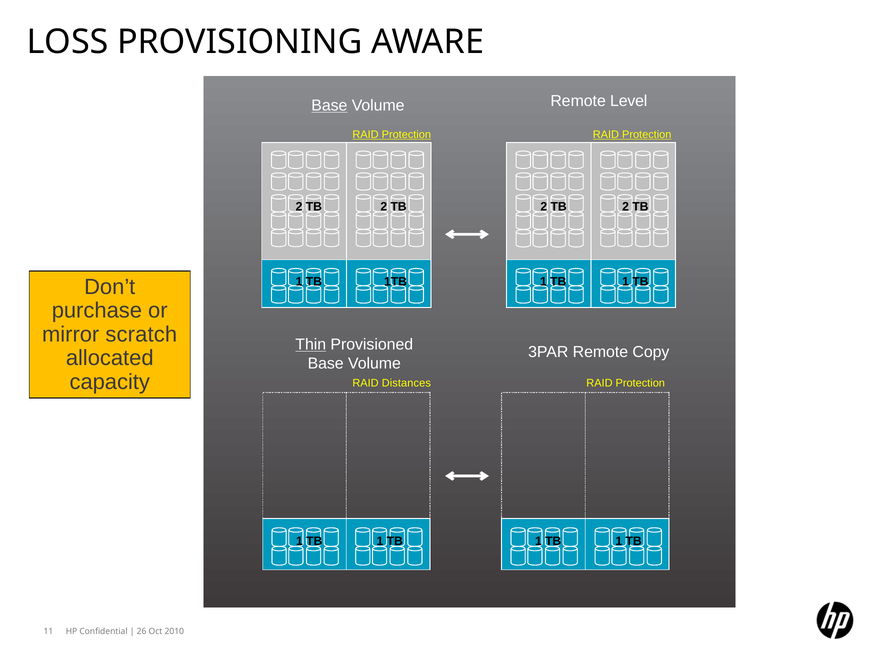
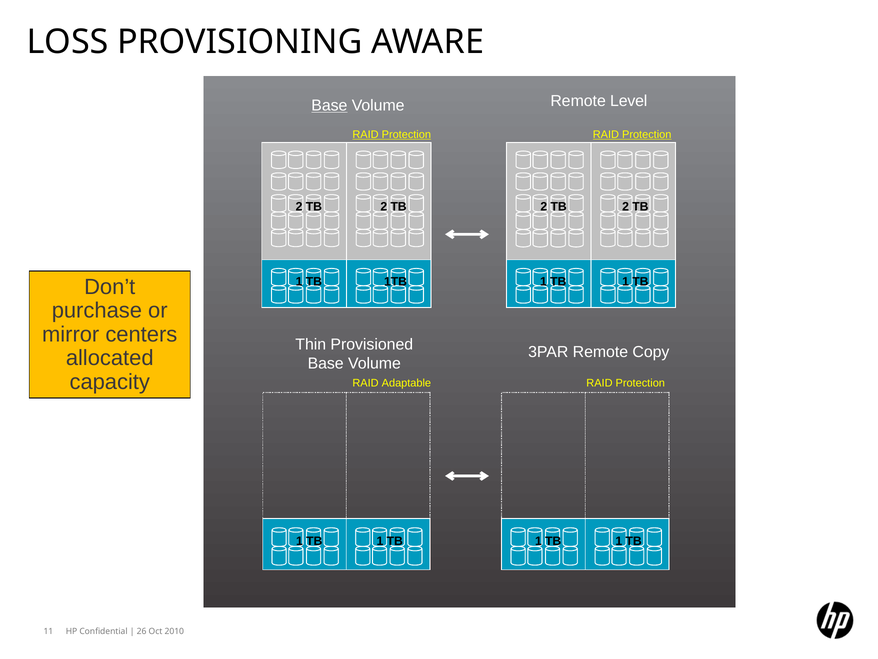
scratch: scratch -> centers (141, 334)
Thin underline: present -> none (311, 344)
Distances: Distances -> Adaptable (406, 383)
